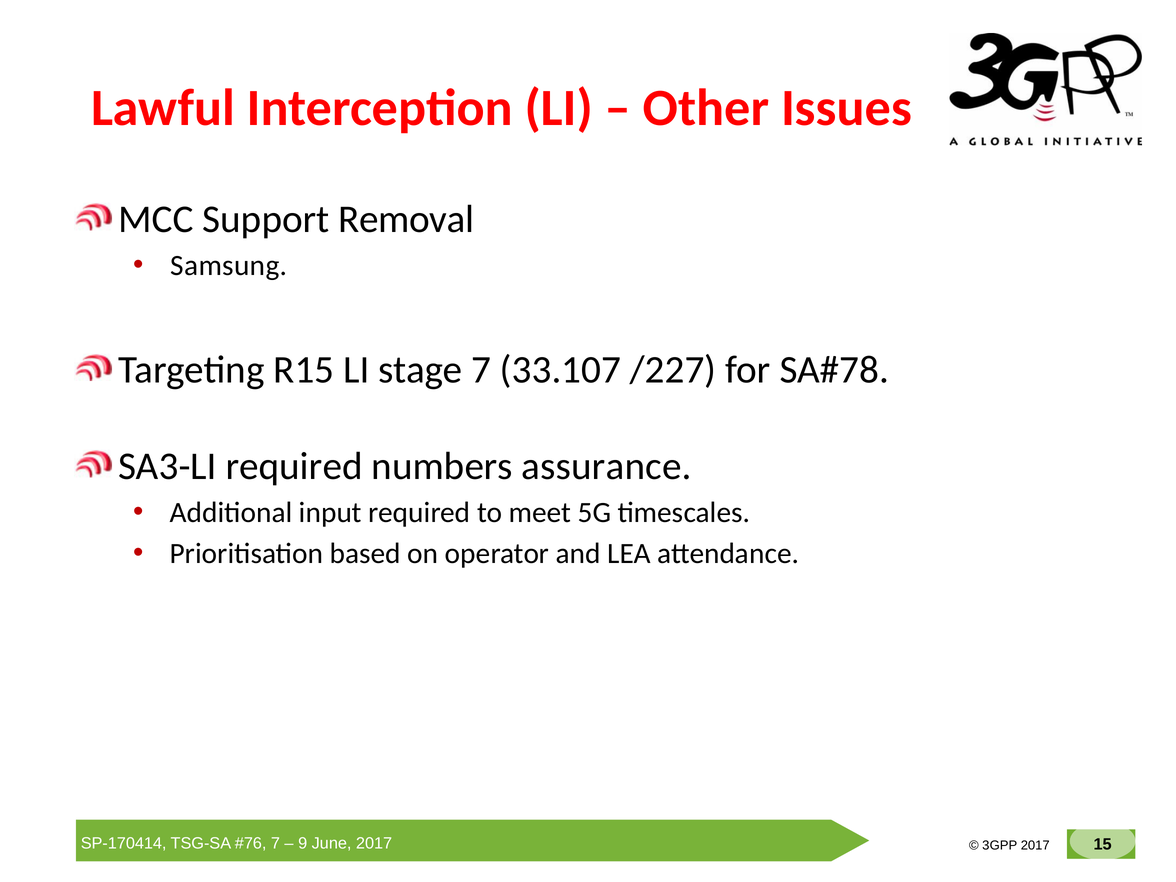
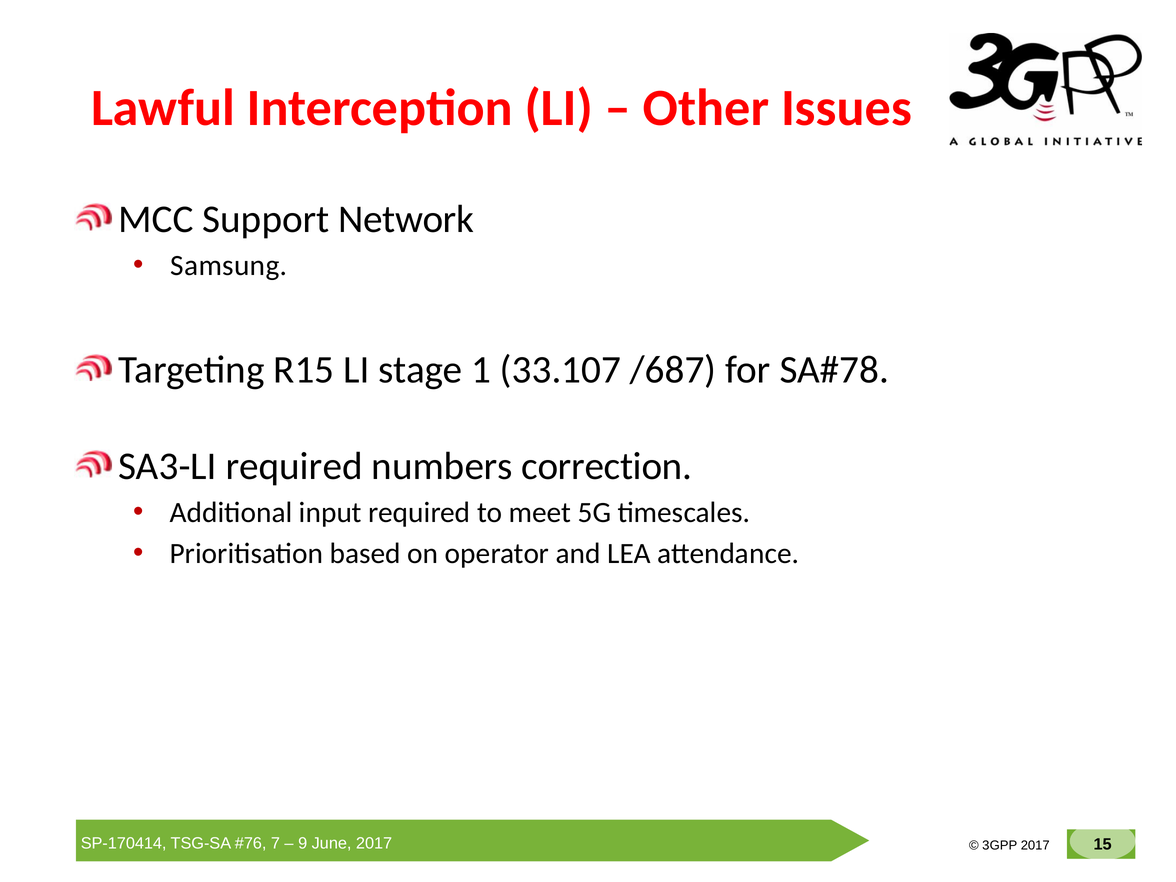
Removal: Removal -> Network (406, 219)
stage 7: 7 -> 1 (481, 370)
/227: /227 -> /687 (673, 370)
assurance: assurance -> correction (607, 466)
